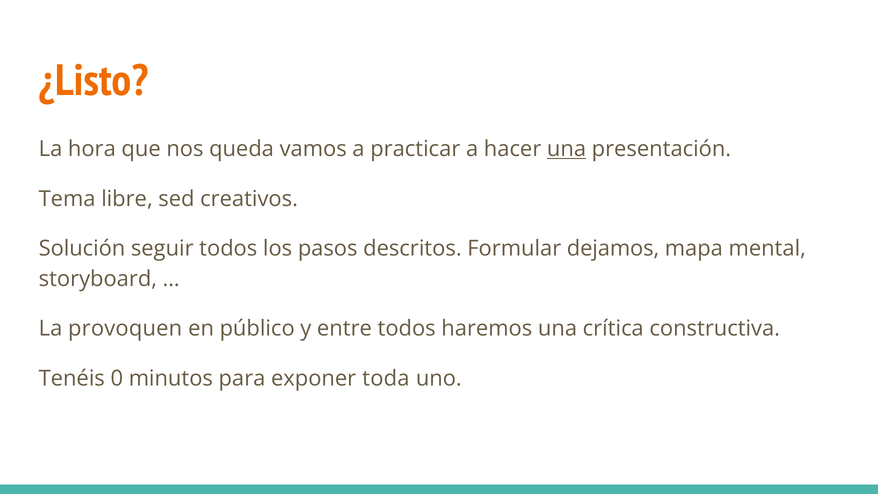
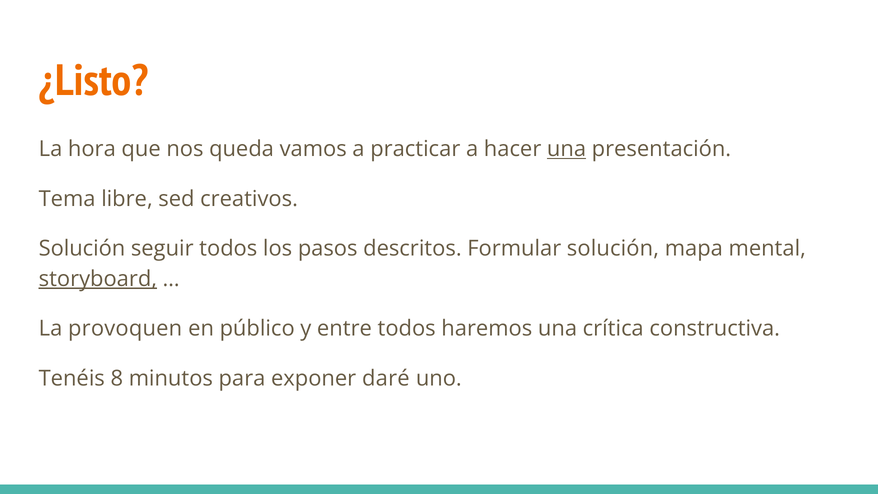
Formular dejamos: dejamos -> solución (613, 249)
storyboard underline: none -> present (98, 279)
0: 0 -> 8 (117, 378)
toda: toda -> daré (386, 378)
